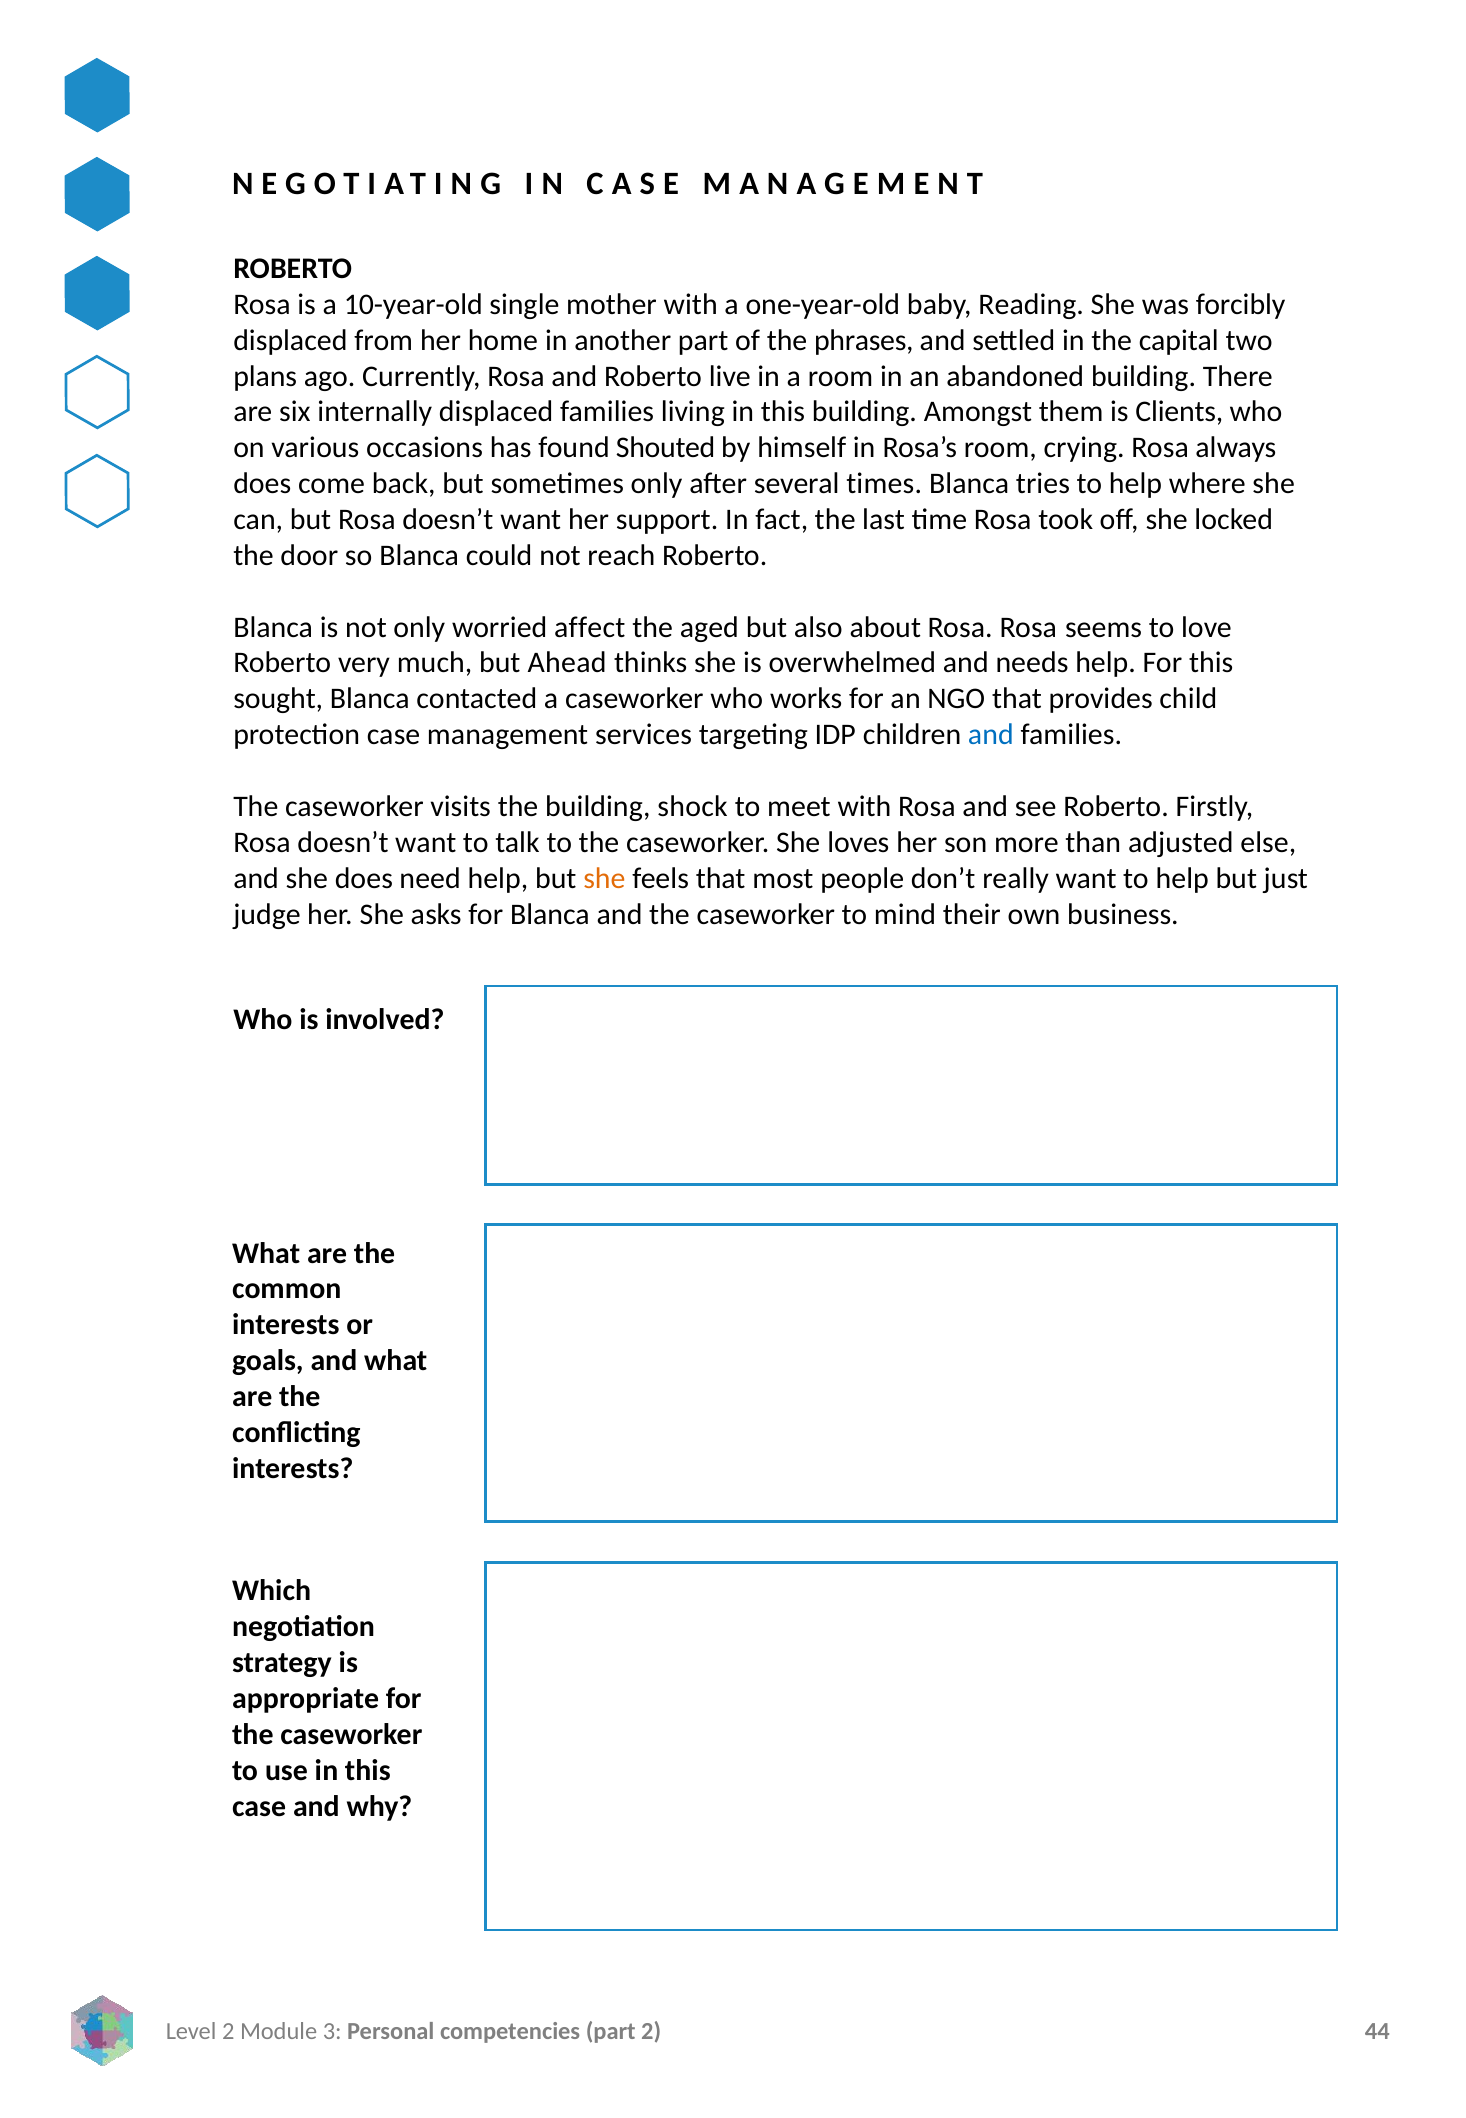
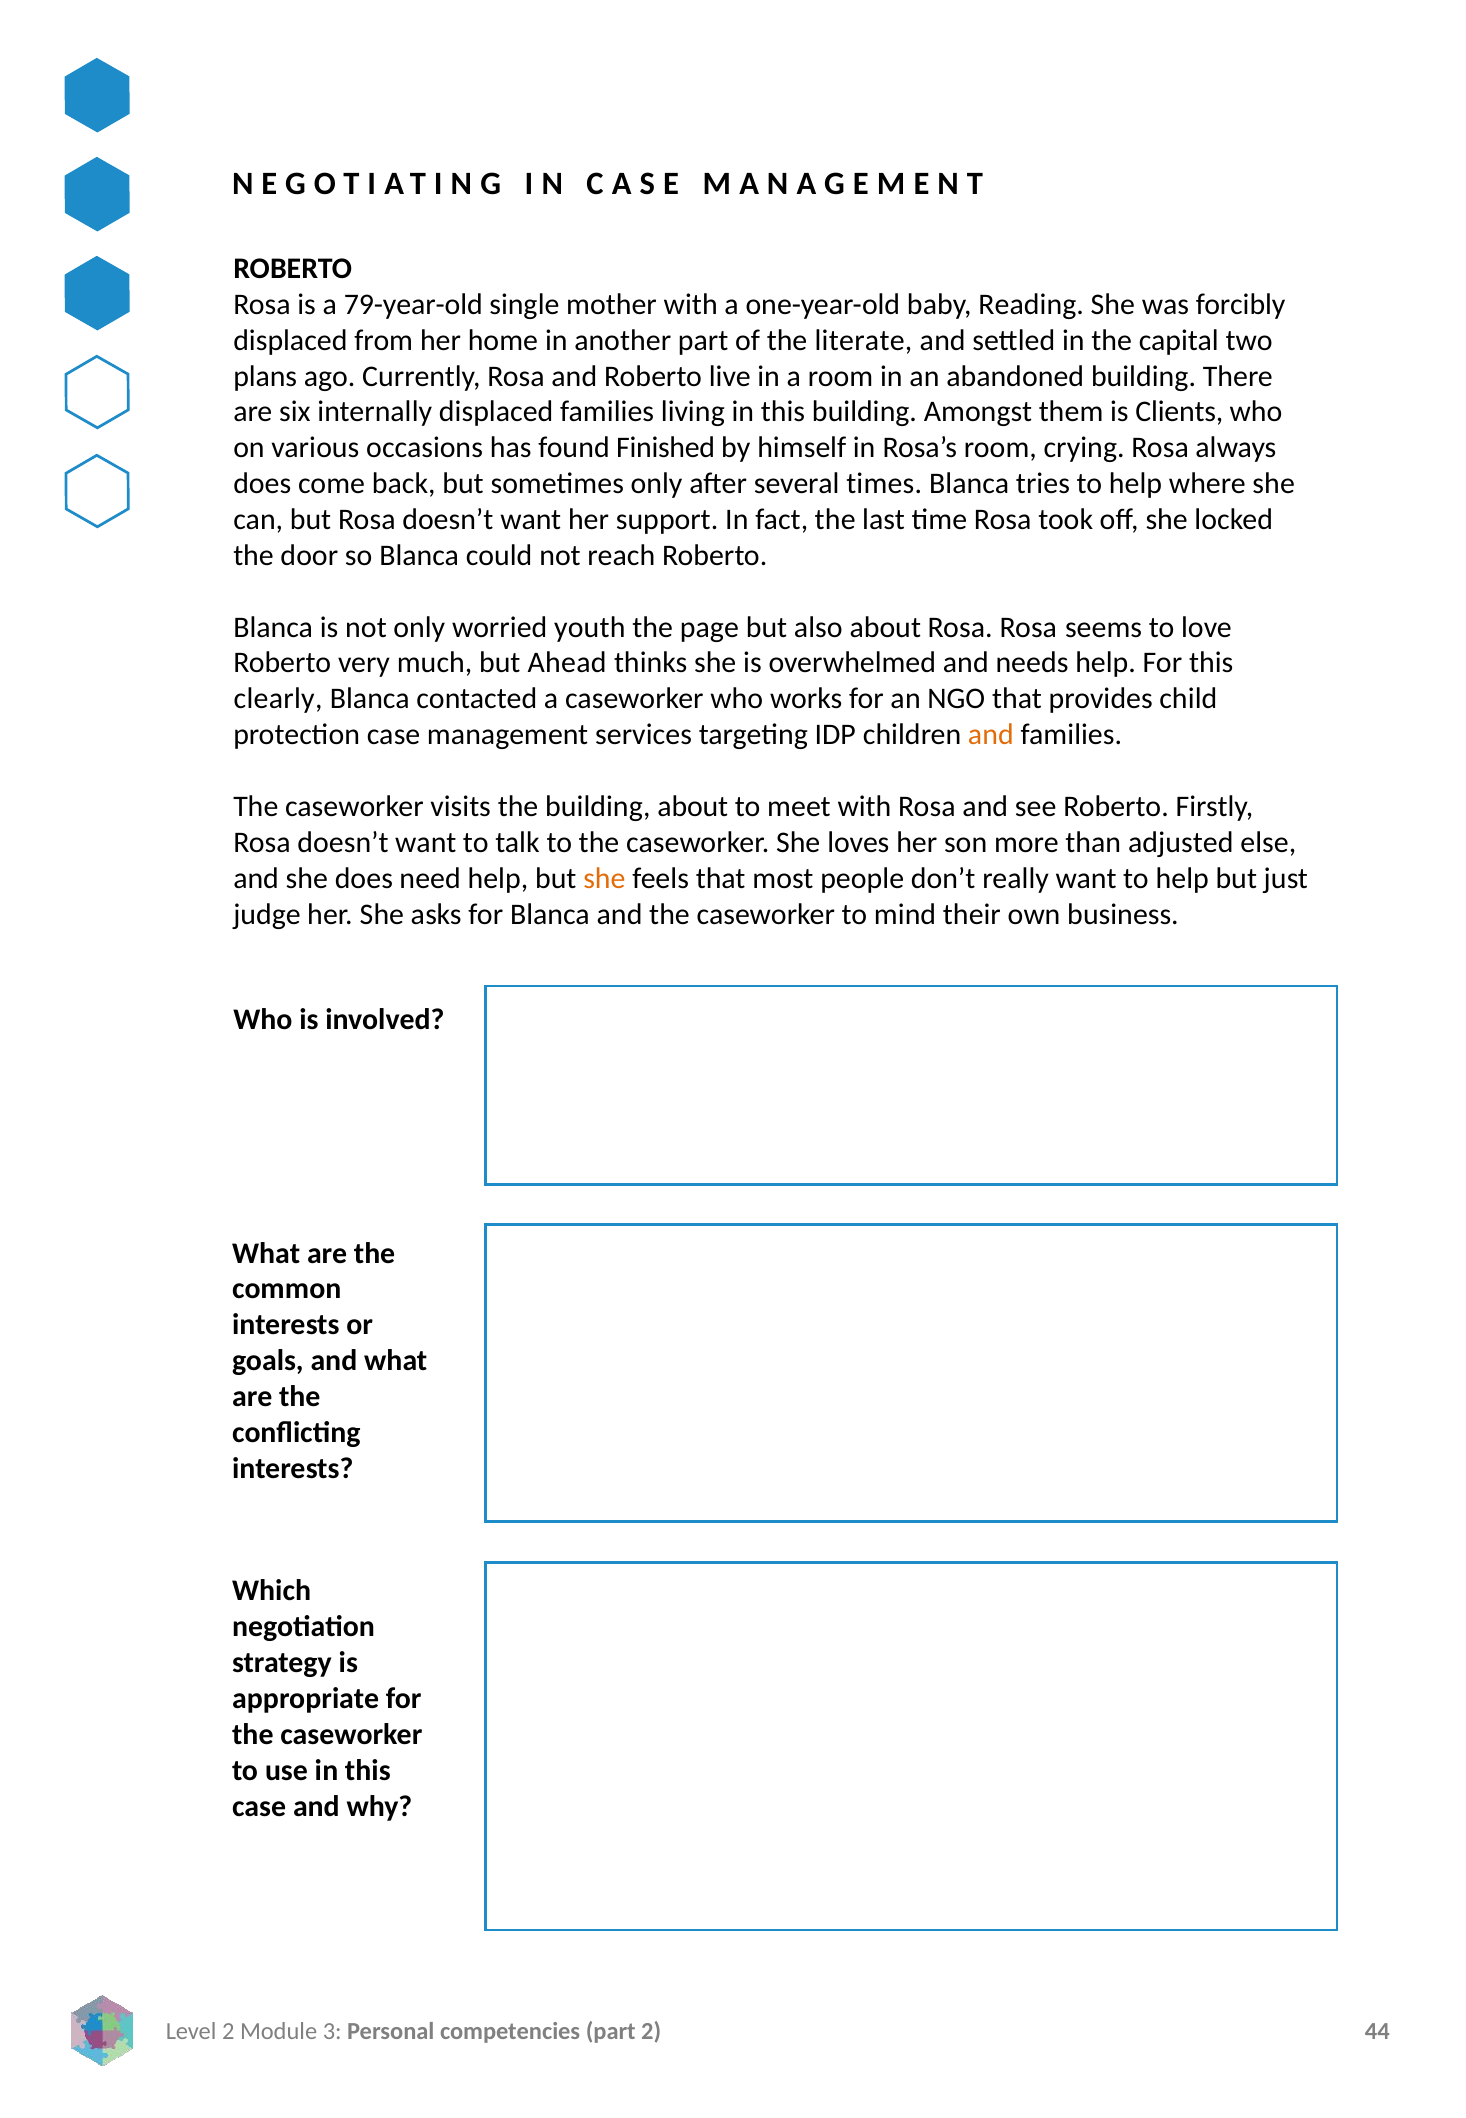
10-year-old: 10-year-old -> 79-year-old (413, 304)
phrases: phrases -> literate (864, 340)
Shouted: Shouted -> Finished (666, 448)
affect: affect -> youth (590, 627)
aged: aged -> page (709, 627)
sought: sought -> clearly (278, 699)
and colour: blue -> orange (991, 735)
building shock: shock -> about (693, 806)
